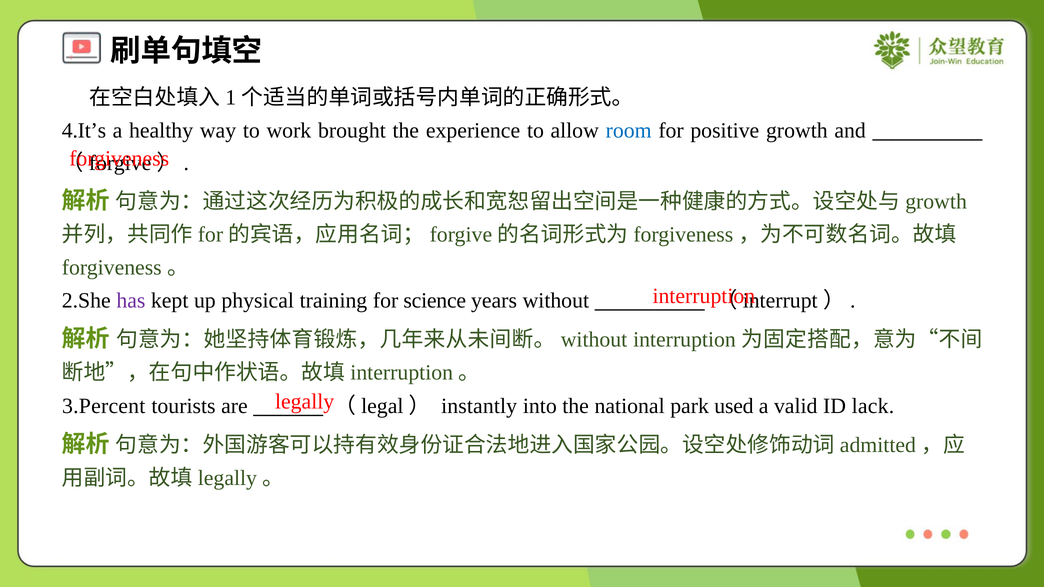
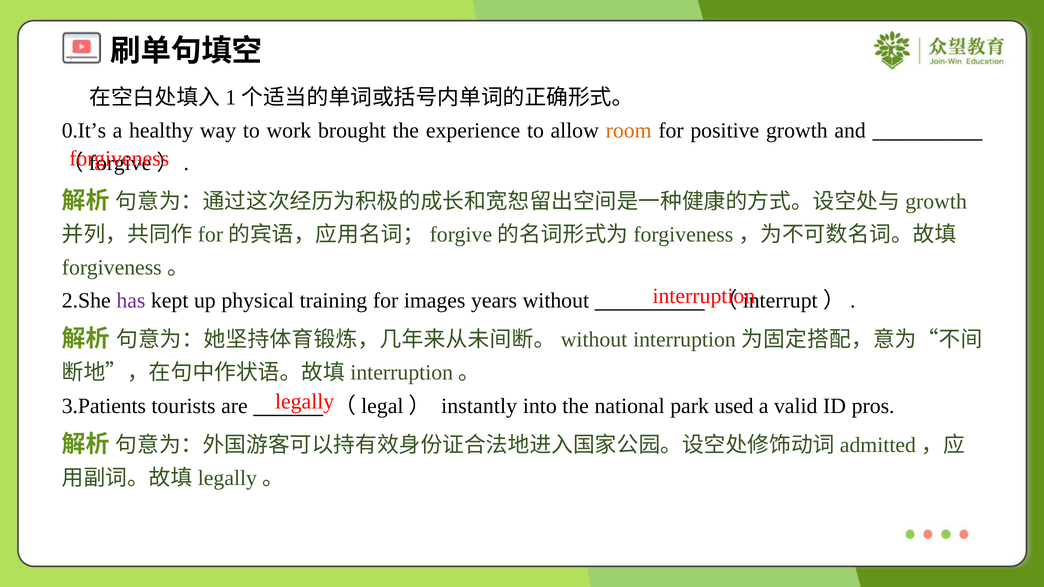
4.It’s: 4.It’s -> 0.It’s (84, 130)
room colour: blue -> orange (629, 130)
science: science -> images (435, 301)
3.Percent: 3.Percent -> 3.Patients (104, 406)
lack: lack -> pros (873, 406)
